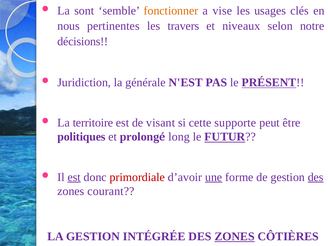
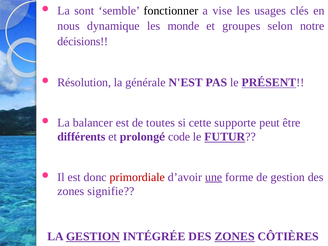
fonctionner colour: orange -> black (171, 11)
pertinentes: pertinentes -> dynamique (113, 26)
travers: travers -> monde (183, 26)
niveaux: niveaux -> groupes (241, 26)
Juridiction: Juridiction -> Résolution (84, 82)
territoire: territoire -> balancer (93, 123)
visant: visant -> toutes (161, 123)
politiques: politiques -> différents (81, 137)
long: long -> code (179, 137)
est underline: present -> none (74, 177)
des underline: present -> none (316, 177)
courant: courant -> signifie (111, 191)
GESTION underline: none -> present (93, 237)
